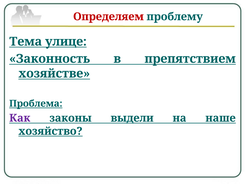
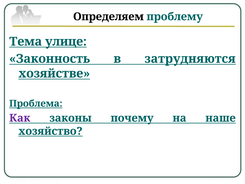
Определяем colour: red -> black (108, 17)
препятствием: препятствием -> затрудняются (190, 59)
выдели: выдели -> почему (132, 118)
